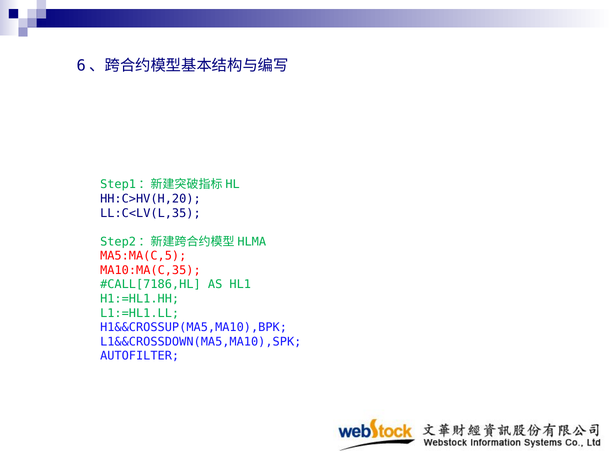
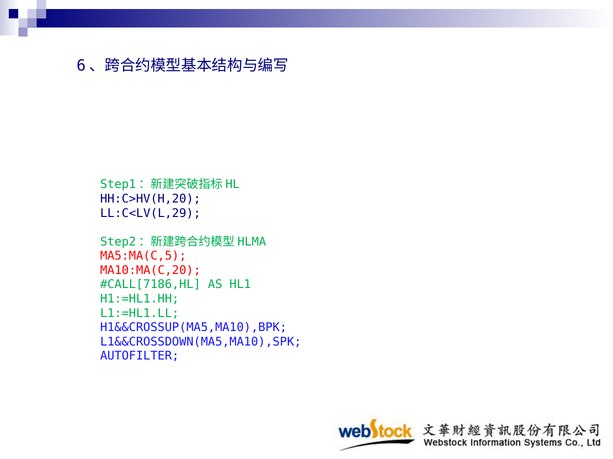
LL:C<LV(L,35: LL:C<LV(L,35 -> LL:C<LV(L,29 (150, 213)
MA10:MA(C,35: MA10:MA(C,35 -> MA10:MA(C,20 (150, 271)
